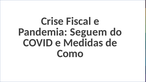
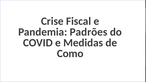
Seguem: Seguem -> Padrões (89, 32)
